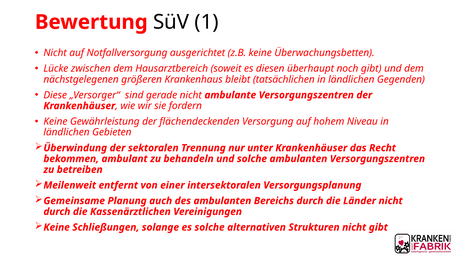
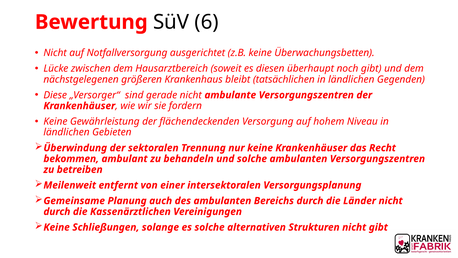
1: 1 -> 6 (207, 22)
nur unter: unter -> keine (260, 148)
